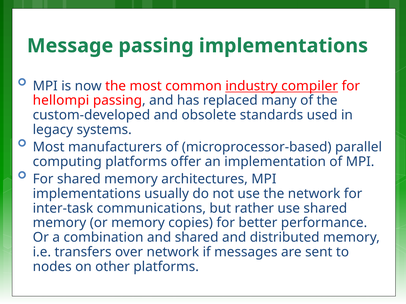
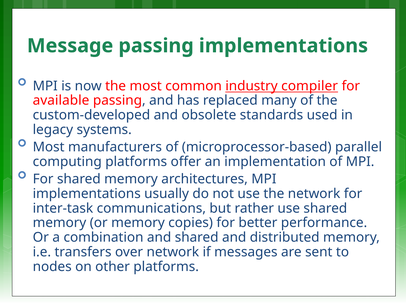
hellompi: hellompi -> available (61, 101)
